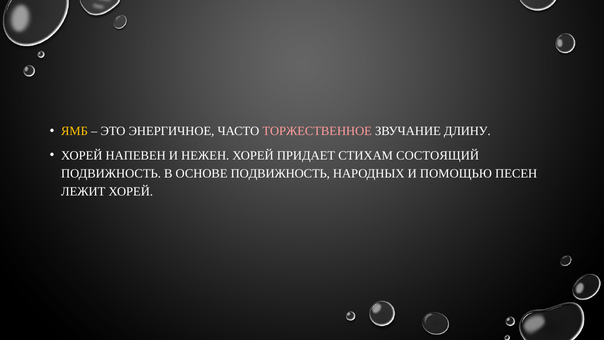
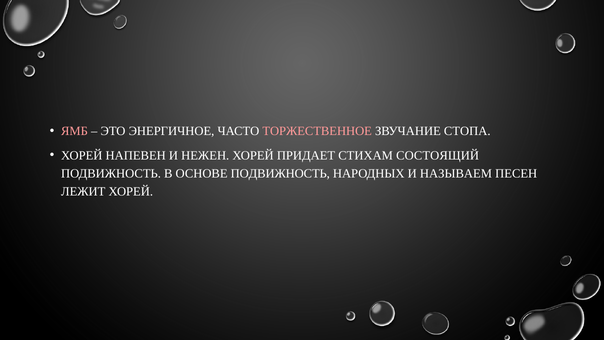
ЯМБ colour: yellow -> pink (75, 131)
ДЛИНУ: ДЛИНУ -> СТОПА (467, 131)
ПОМОЩЬЮ: ПОМОЩЬЮ -> НАЗЫВАЕМ (456, 174)
